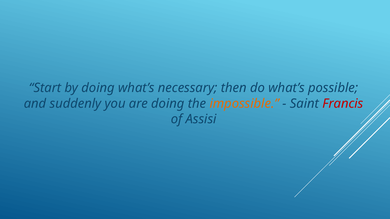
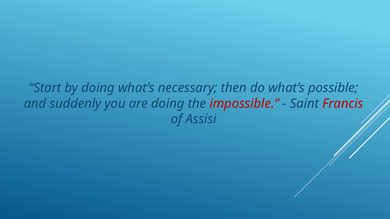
impossible colour: orange -> red (244, 104)
